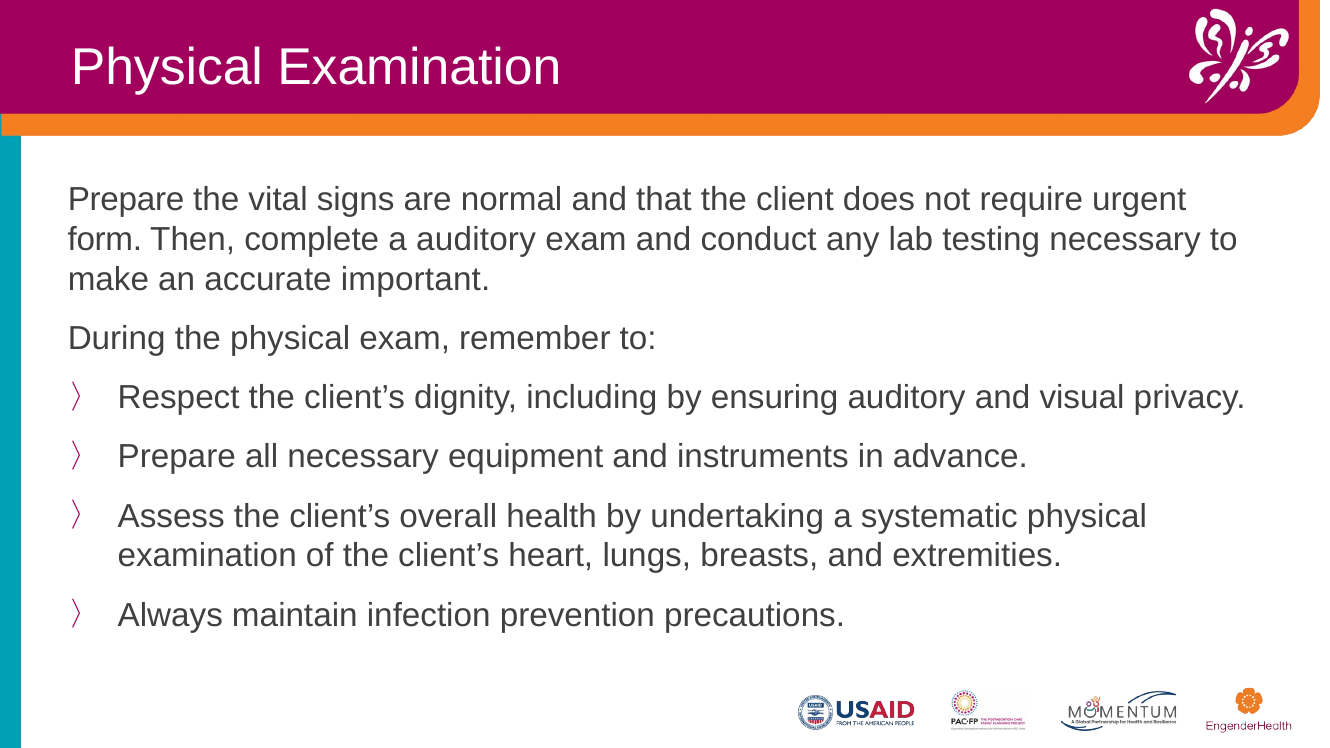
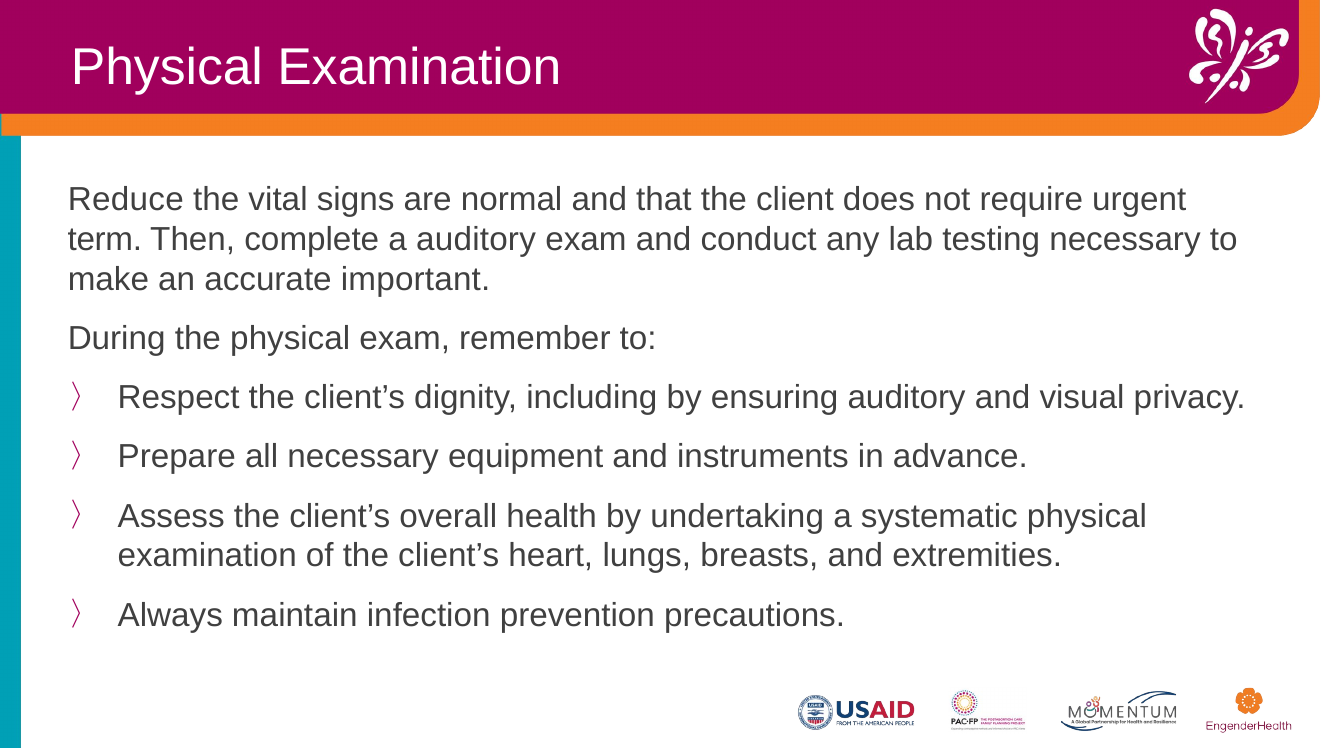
Prepare: Prepare -> Reduce (126, 199)
form: form -> term (105, 239)
